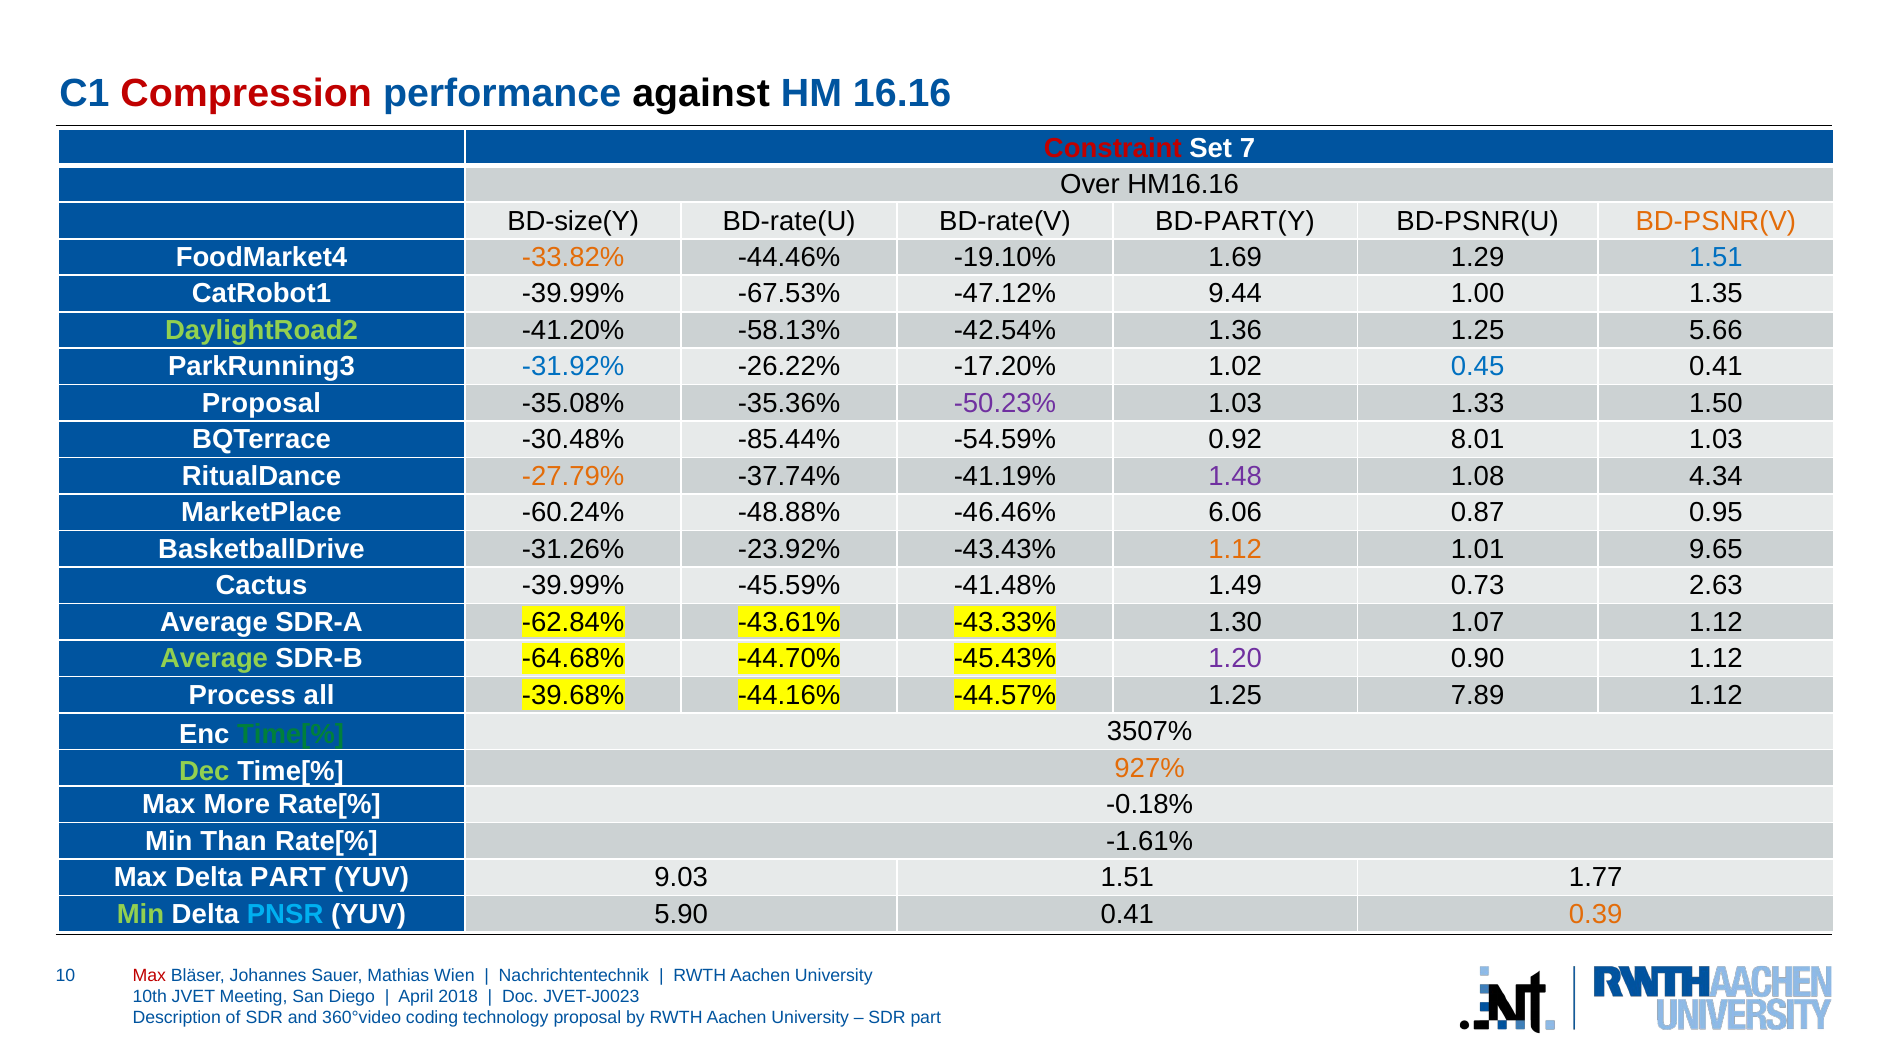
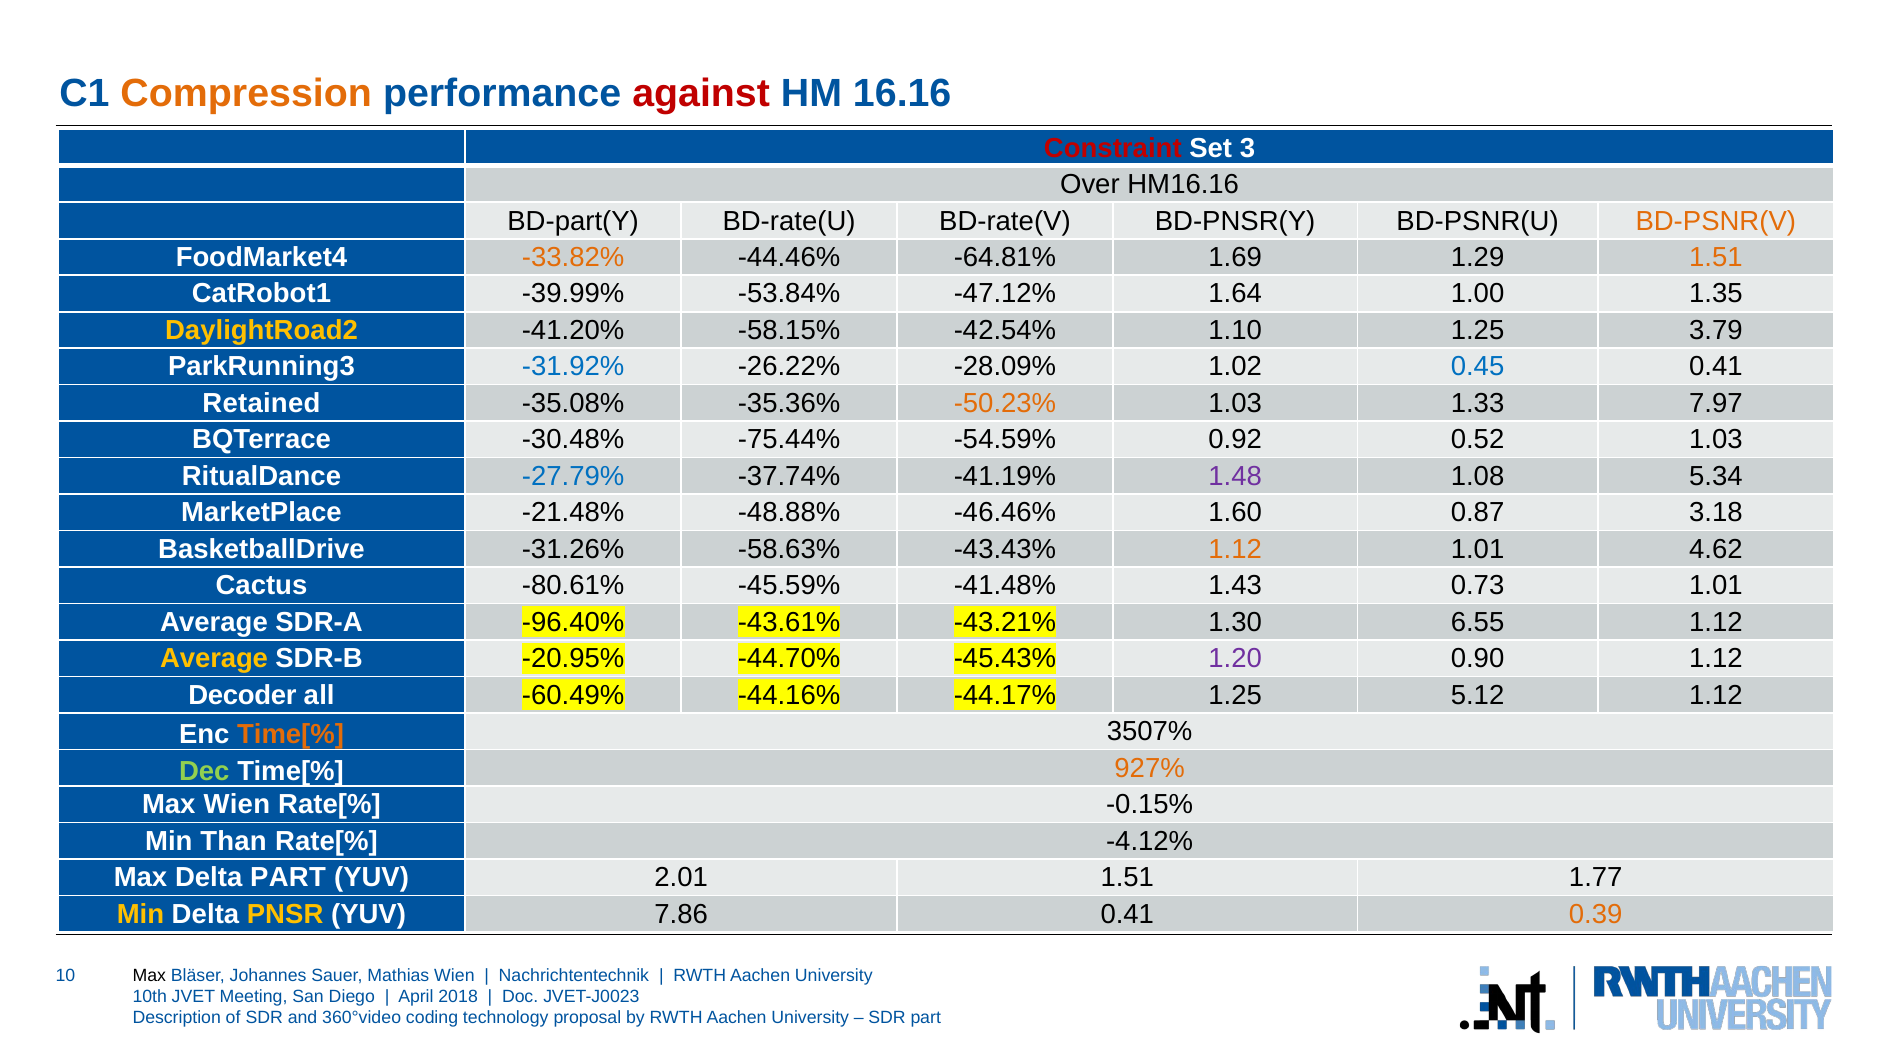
Compression colour: red -> orange (246, 94)
against colour: black -> red (701, 94)
7: 7 -> 3 (1247, 148)
BD-size(Y: BD-size(Y -> BD-part(Y (573, 221)
BD-PART(Y: BD-PART(Y -> BD-PNSR(Y (1235, 221)
-19.10%: -19.10% -> -64.81% (1005, 257)
1.51 colour: blue -> orange (1716, 257)
-67.53%: -67.53% -> -53.84% (789, 294)
9.44: 9.44 -> 1.64 (1235, 294)
DaylightRoad2 colour: light green -> yellow (261, 330)
-58.13%: -58.13% -> -58.15% (789, 330)
1.36: 1.36 -> 1.10 (1235, 330)
5.66: 5.66 -> 3.79 (1716, 330)
-17.20%: -17.20% -> -28.09% (1005, 367)
Proposal: Proposal -> Retained (261, 403)
-50.23% colour: purple -> orange (1005, 403)
1.50: 1.50 -> 7.97 (1716, 403)
-85.44%: -85.44% -> -75.44% (789, 440)
8.01: 8.01 -> 0.52 (1478, 440)
-27.79% colour: orange -> blue (573, 476)
4.34: 4.34 -> 5.34 (1716, 476)
-60.24%: -60.24% -> -21.48% (573, 513)
6.06: 6.06 -> 1.60 (1235, 513)
0.95: 0.95 -> 3.18 (1716, 513)
-23.92%: -23.92% -> -58.63% (789, 549)
9.65: 9.65 -> 4.62 (1716, 549)
Cactus -39.99%: -39.99% -> -80.61% (573, 586)
1.49: 1.49 -> 1.43 (1235, 586)
0.73 2.63: 2.63 -> 1.01 (1716, 586)
-62.84%: -62.84% -> -96.40% (573, 622)
-43.33%: -43.33% -> -43.21% (1005, 622)
1.07: 1.07 -> 6.55 (1478, 622)
Average colour: light green -> yellow (214, 659)
-64.68%: -64.68% -> -20.95% (573, 659)
Process: Process -> Decoder (242, 695)
-39.68%: -39.68% -> -60.49% (573, 695)
-44.57%: -44.57% -> -44.17% (1005, 695)
7.89: 7.89 -> 5.12 (1478, 695)
Time[% colour: green -> orange (291, 734)
Max More: More -> Wien (237, 805)
-0.18%: -0.18% -> -0.15% (1150, 805)
-1.61%: -1.61% -> -4.12% (1150, 841)
9.03: 9.03 -> 2.01 (681, 877)
Min colour: light green -> yellow (140, 914)
PNSR colour: light blue -> yellow (285, 914)
5.90: 5.90 -> 7.86 (681, 914)
Max colour: red -> black (149, 975)
